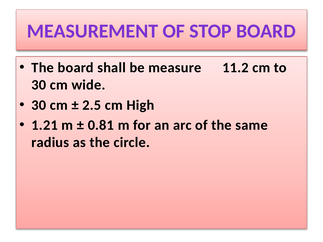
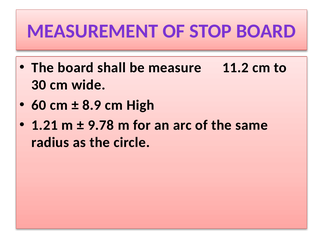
30: 30 -> 60 (39, 105)
2.5: 2.5 -> 8.9 (92, 105)
0.81: 0.81 -> 9.78 (101, 125)
